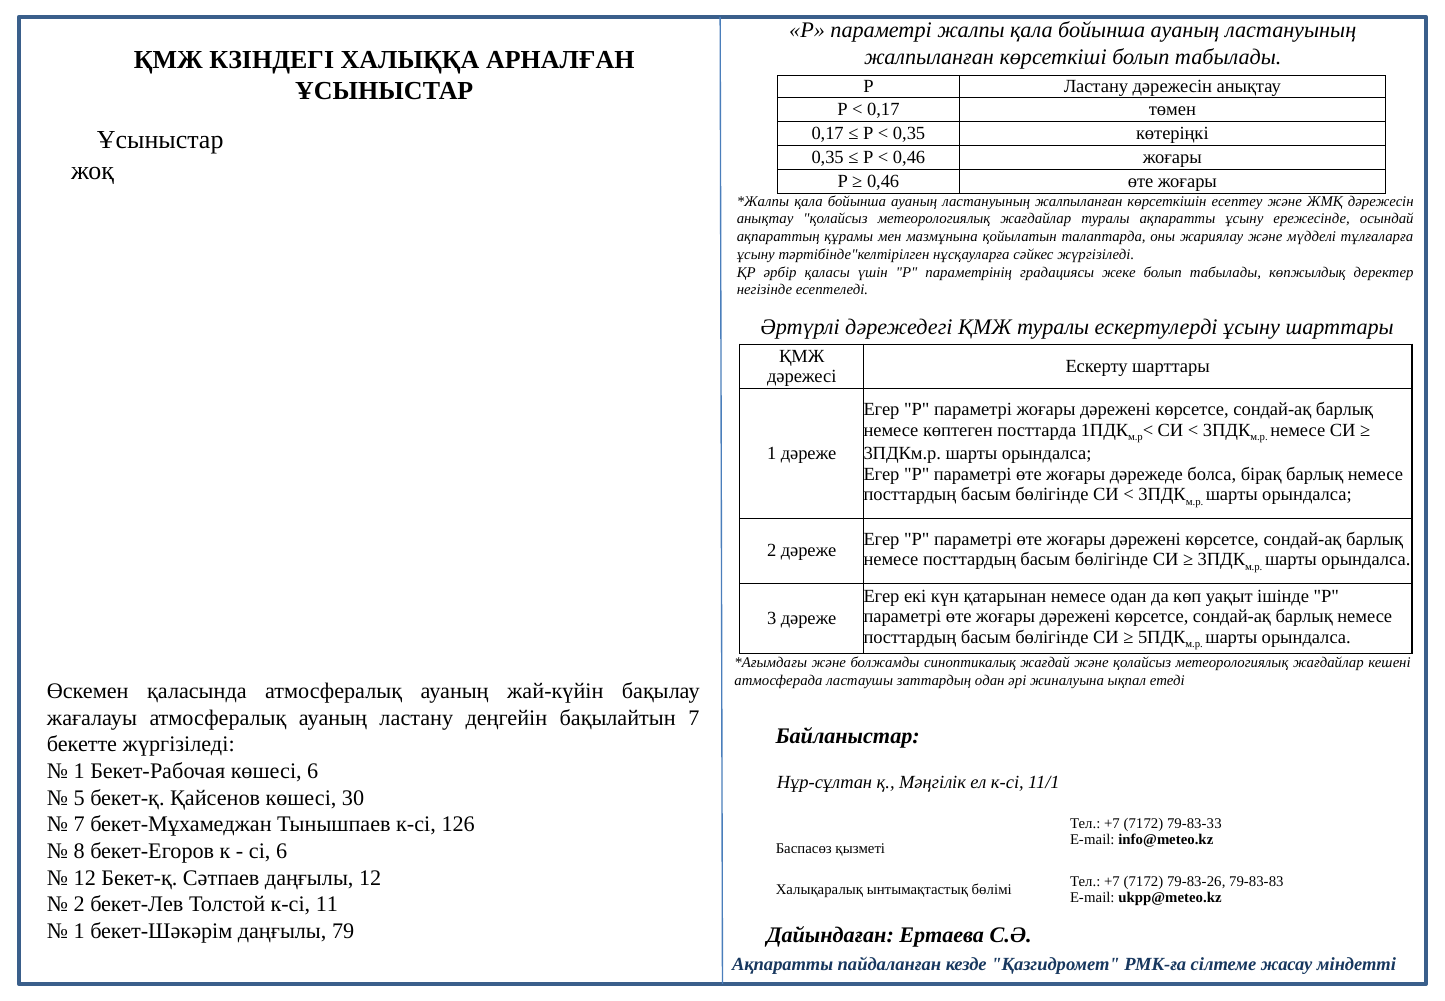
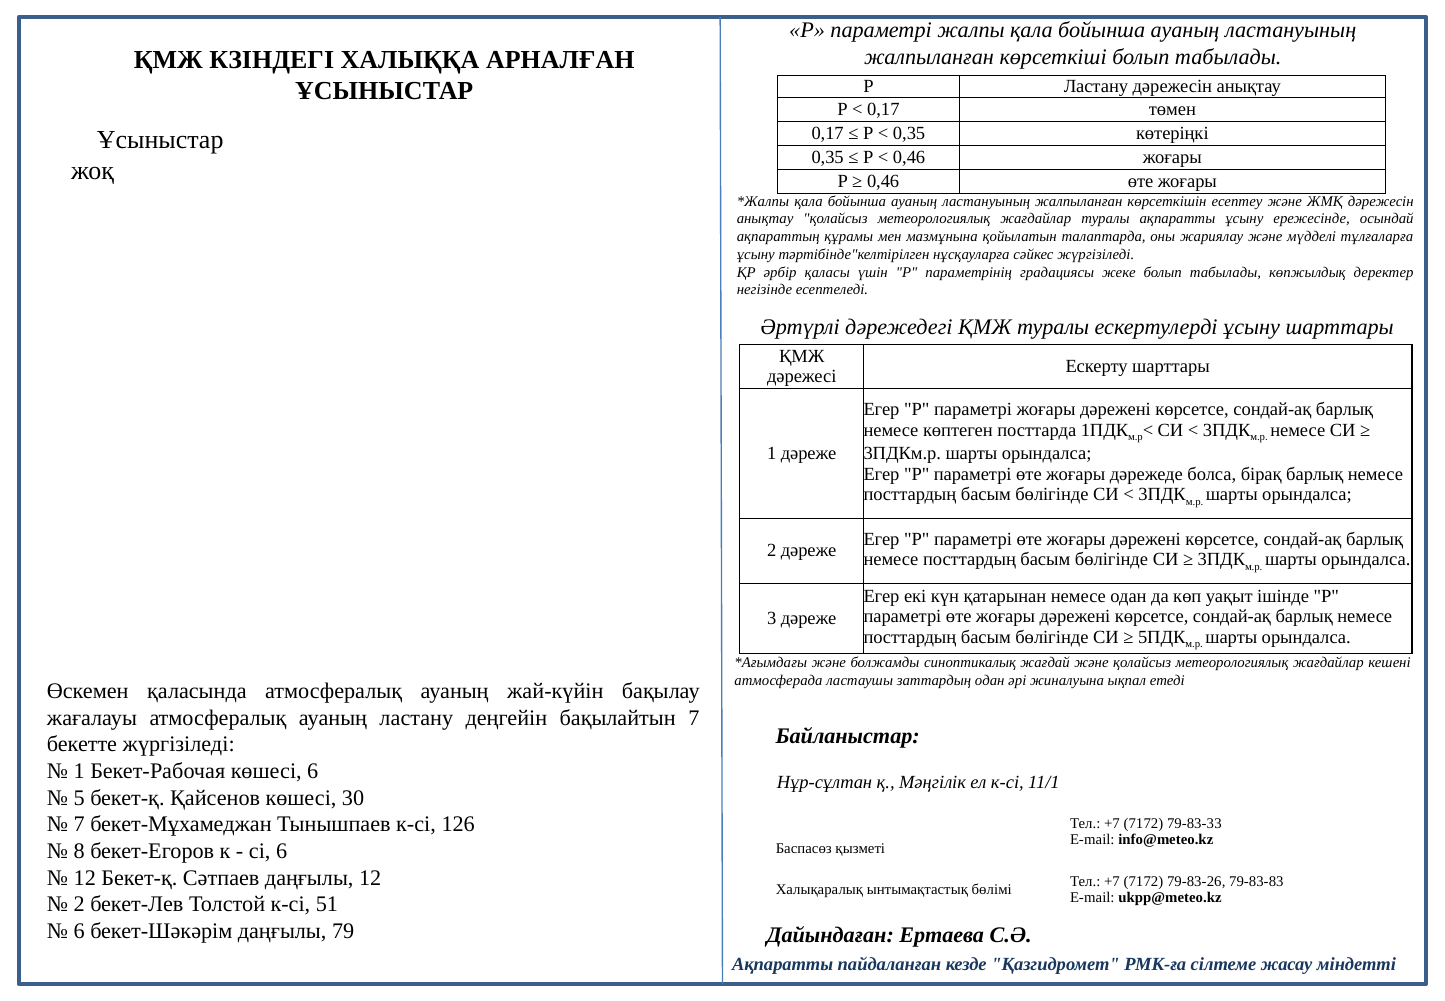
11: 11 -> 51 (327, 904)
1: 1 -> 6 (79, 931)
